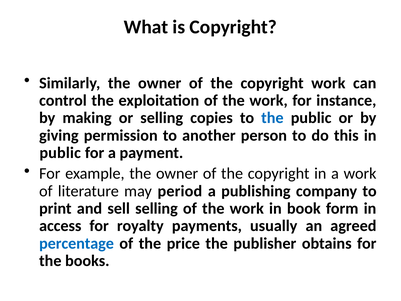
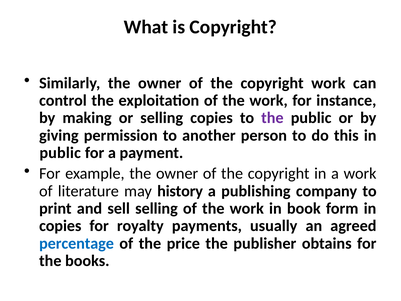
the colour: blue -> purple (272, 118)
period: period -> history (180, 191)
access: access -> copies (60, 226)
